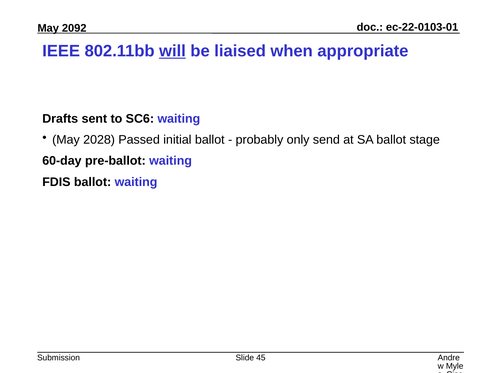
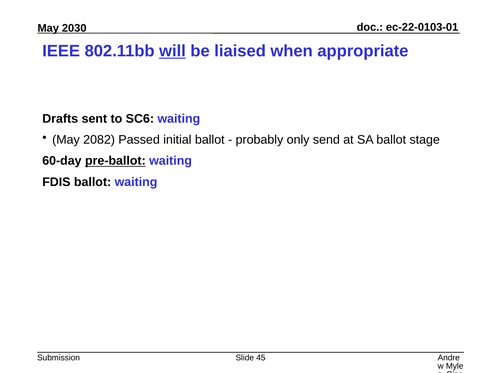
2092: 2092 -> 2030 (74, 28)
2028: 2028 -> 2082 (99, 140)
pre-ballot underline: none -> present (115, 161)
